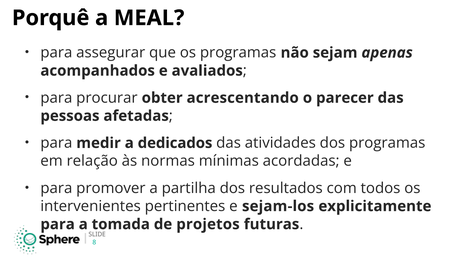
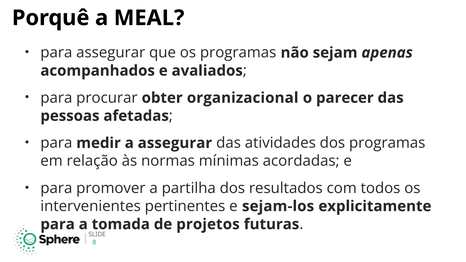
acrescentando: acrescentando -> organizacional (243, 98)
a dedicados: dedicados -> assegurar (175, 143)
